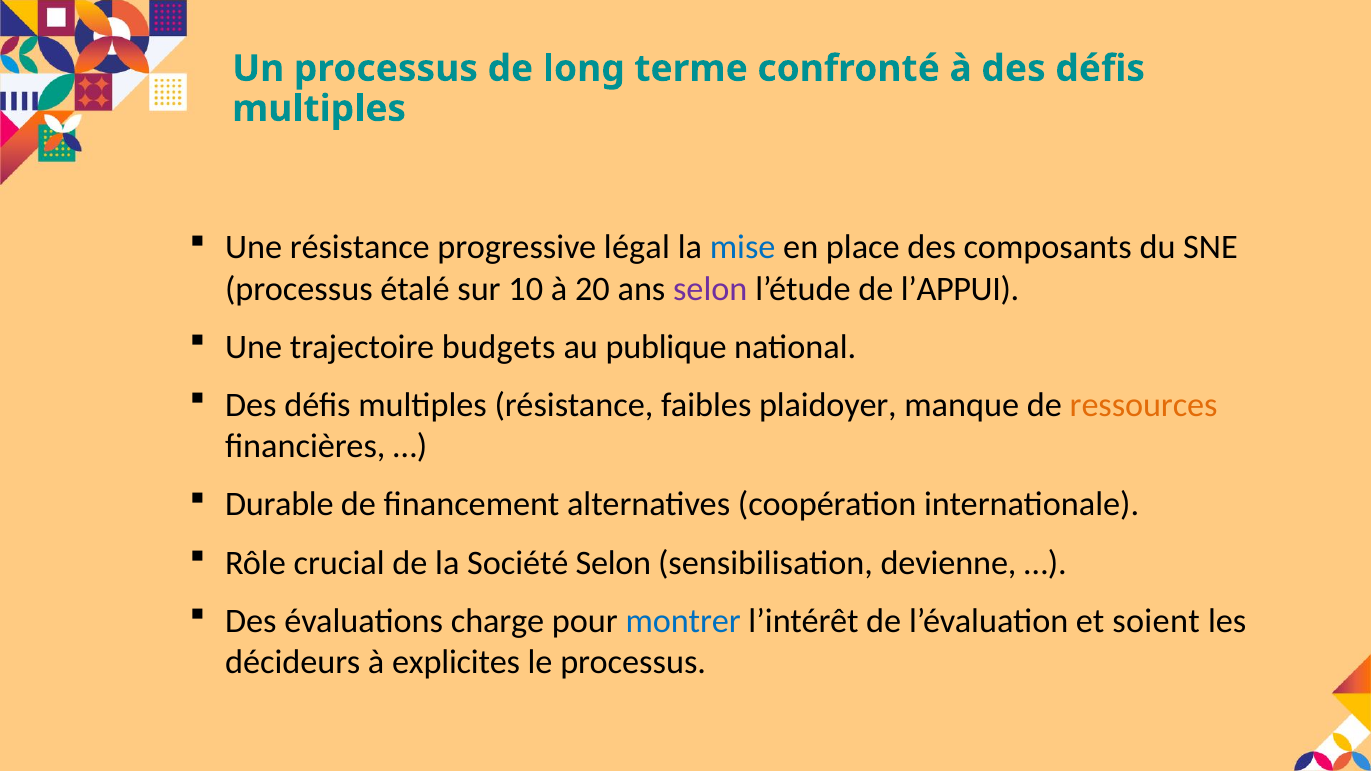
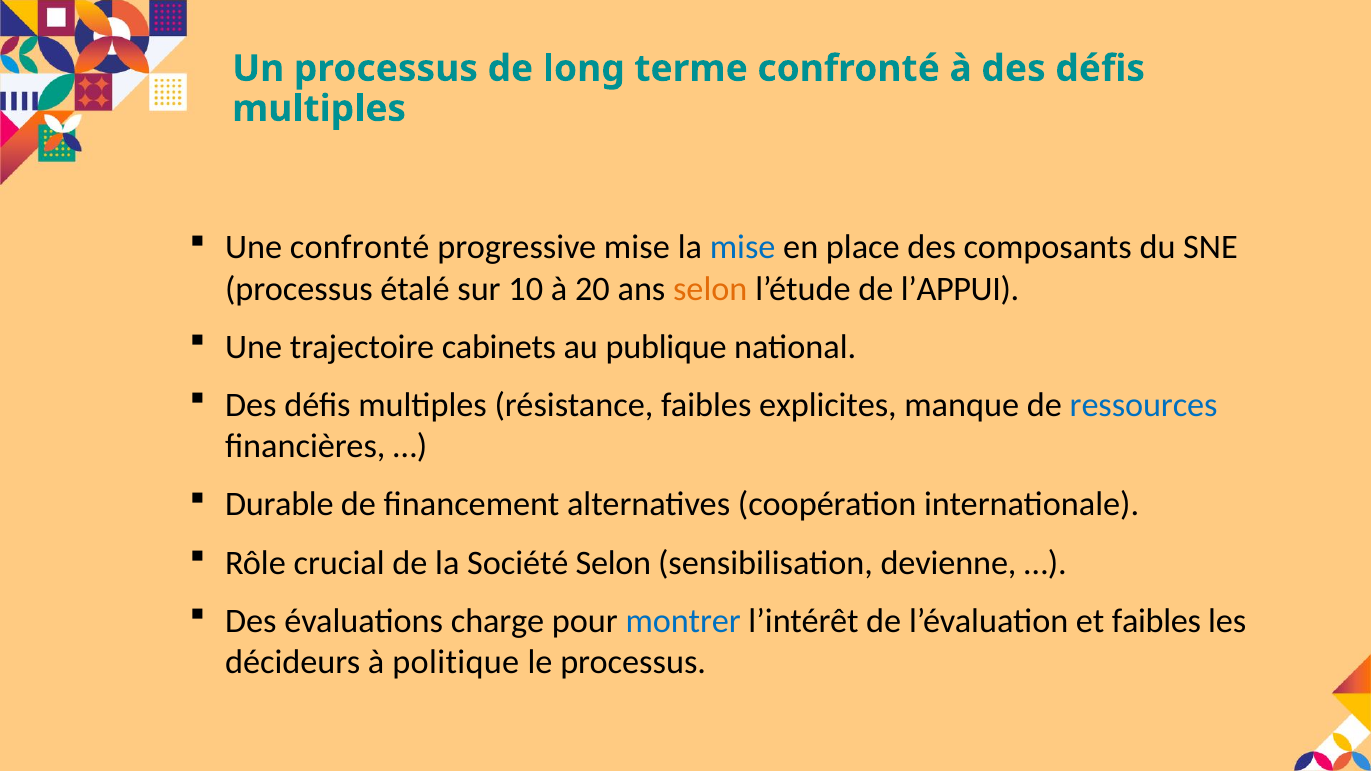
Une résistance: résistance -> confronté (360, 248)
progressive légal: légal -> mise (637, 248)
selon colour: purple -> orange (710, 289)
budgets: budgets -> cabinets (499, 347)
plaidoyer: plaidoyer -> explicites (828, 405)
ressources colour: orange -> blue (1144, 405)
et soient: soient -> faibles (1156, 621)
explicites: explicites -> politique (456, 662)
